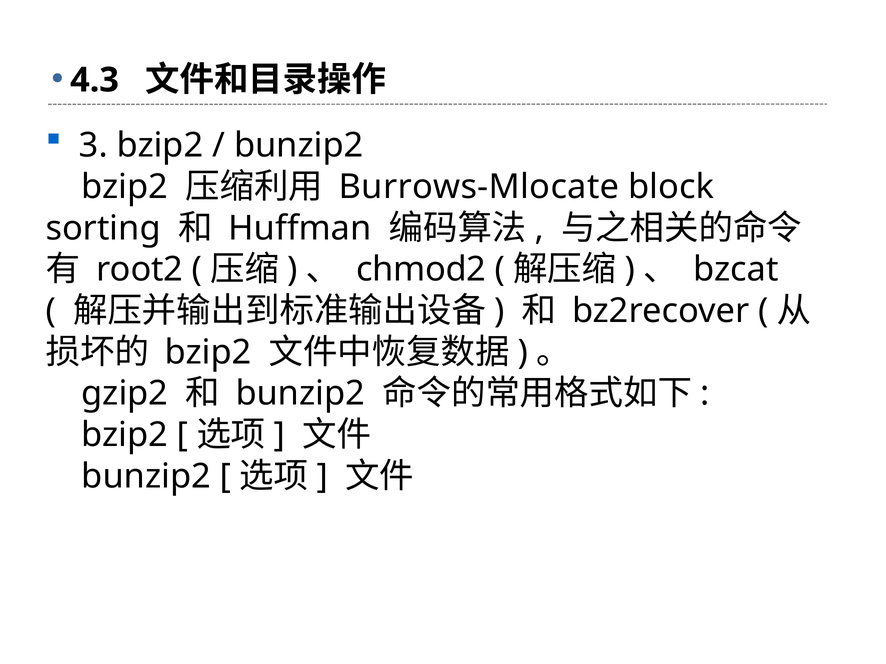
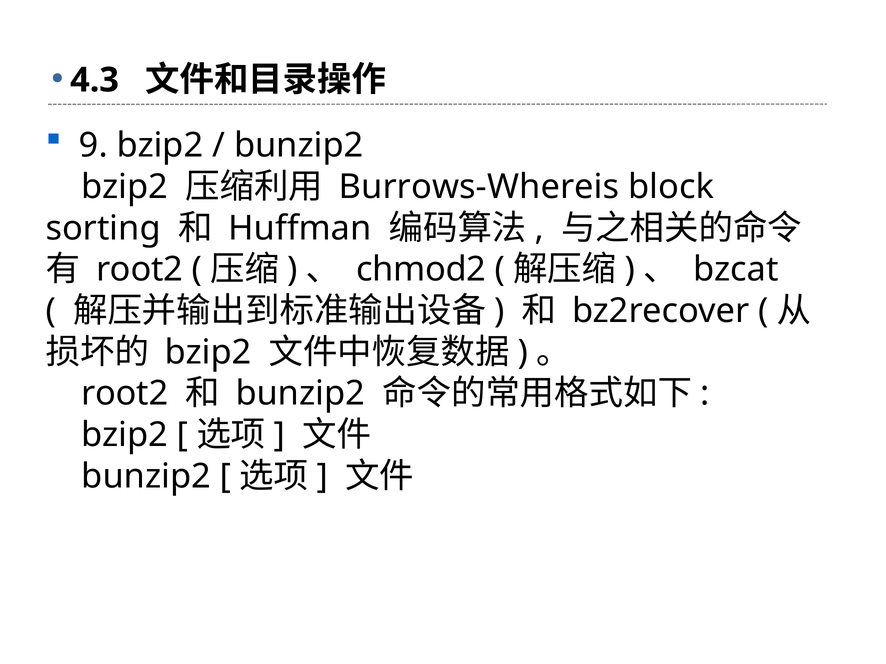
3: 3 -> 9 (93, 146)
Burrows-Mlocate: Burrows-Mlocate -> Burrows-Whereis (479, 187)
gzip2: gzip2 -> root2 (125, 394)
